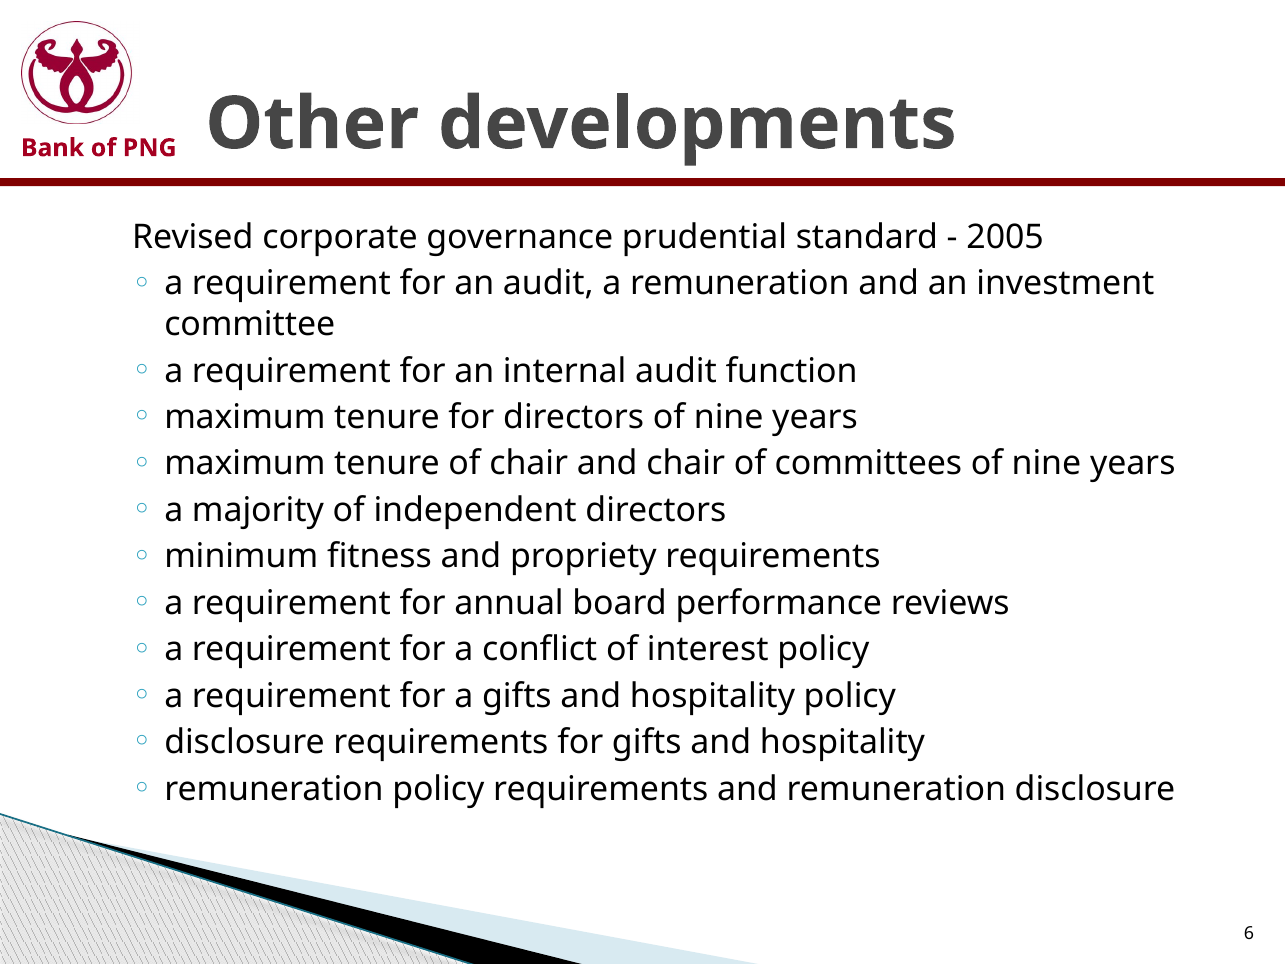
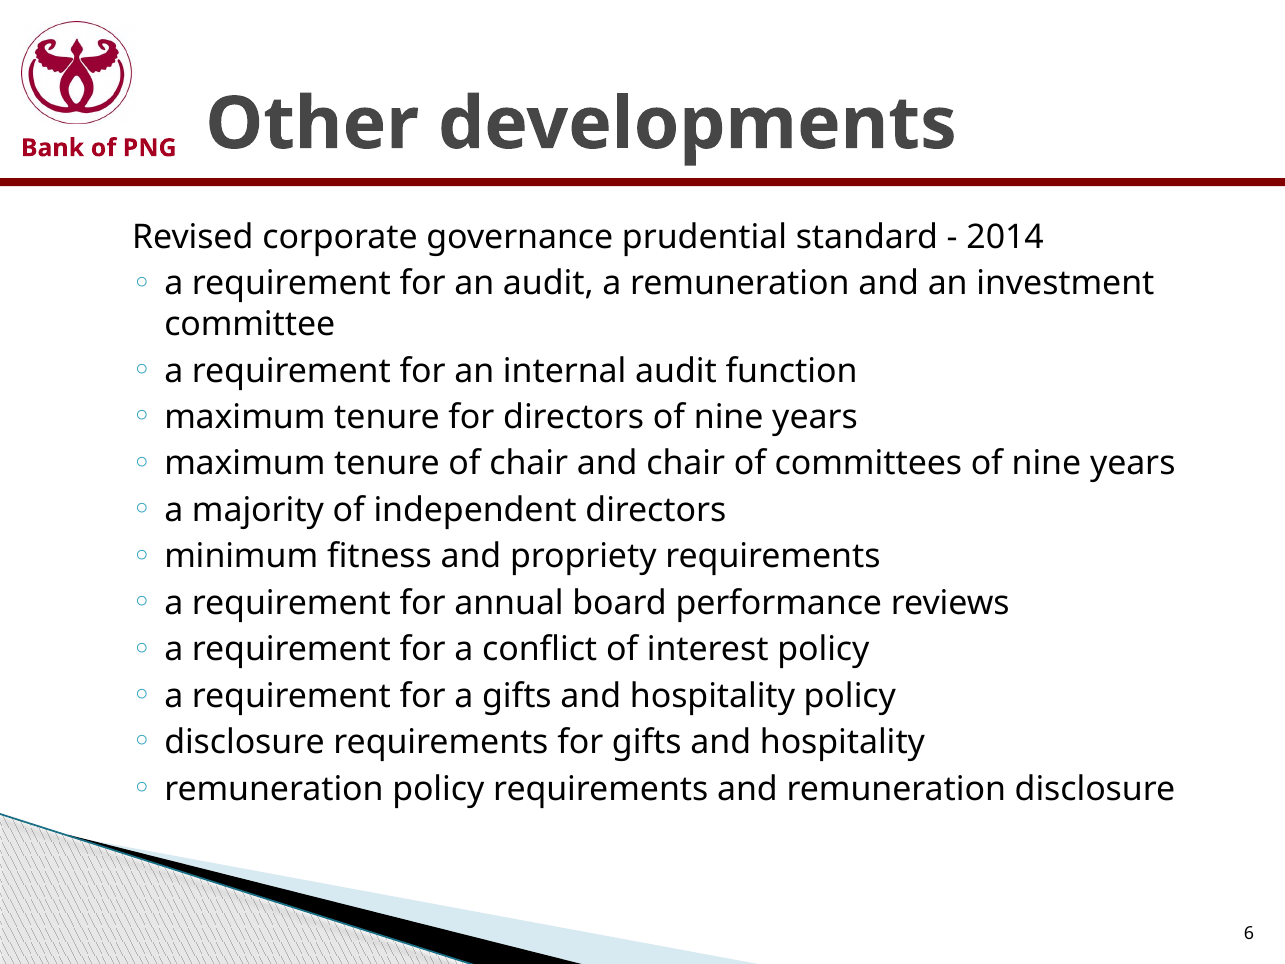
2005: 2005 -> 2014 (1005, 237)
